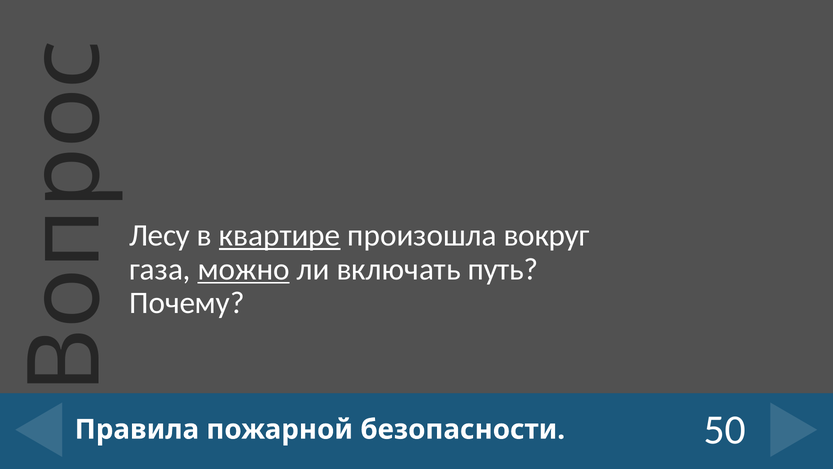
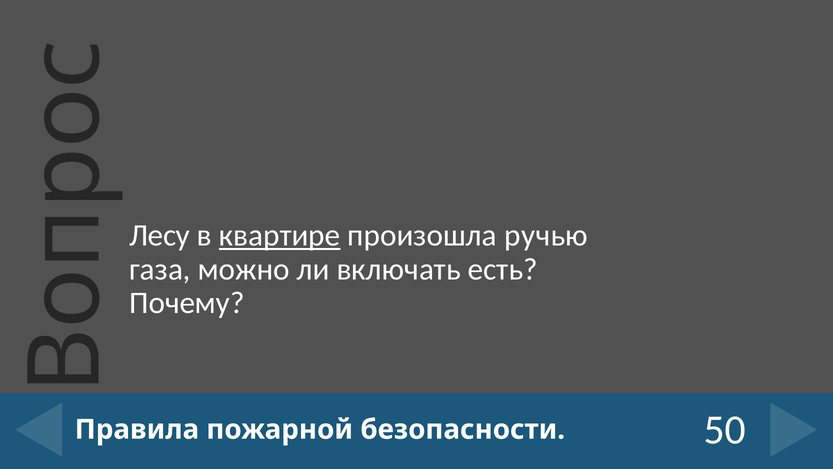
вокруг: вокруг -> ручью (546, 235)
можно underline: present -> none (244, 269)
путь: путь -> есть (503, 269)
